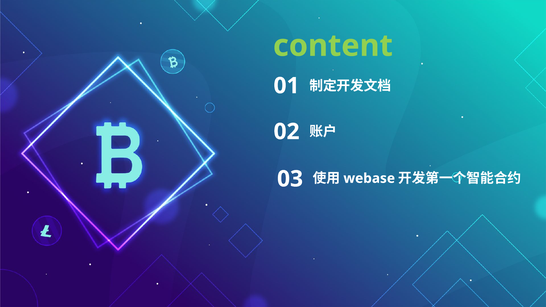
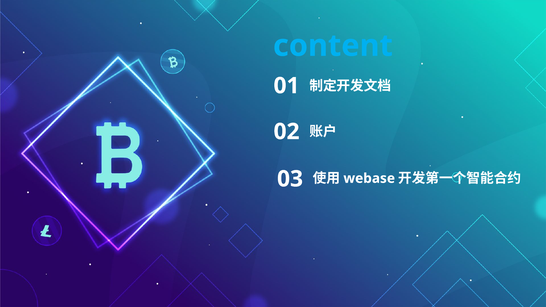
content colour: light green -> light blue (333, 46)
